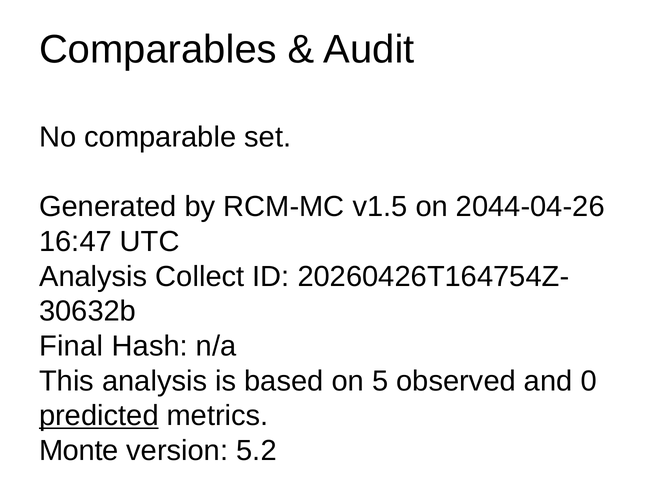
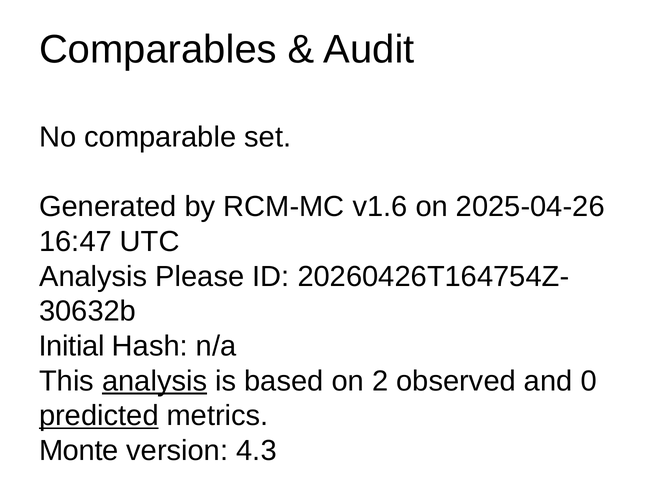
v1.5: v1.5 -> v1.6 (380, 207)
2044-04-26: 2044-04-26 -> 2025-04-26 (530, 207)
Collect: Collect -> Please (200, 277)
Final: Final -> Initial (72, 346)
analysis underline: none -> present (155, 381)
5: 5 -> 2 (380, 381)
5.2: 5.2 -> 4.3 (257, 451)
